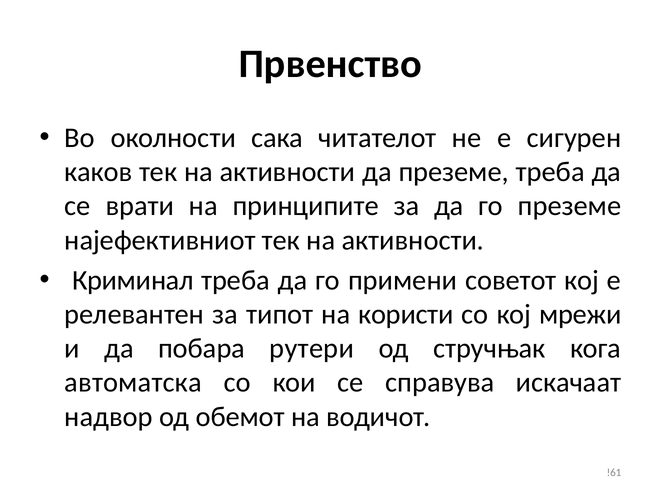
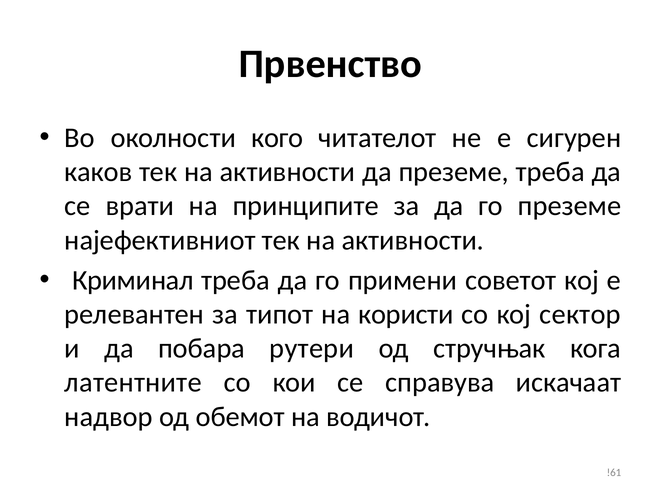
сака: сака -> кого (277, 138)
мрежи: мрежи -> сектор (580, 315)
автоматска: автоматска -> латентните (133, 383)
